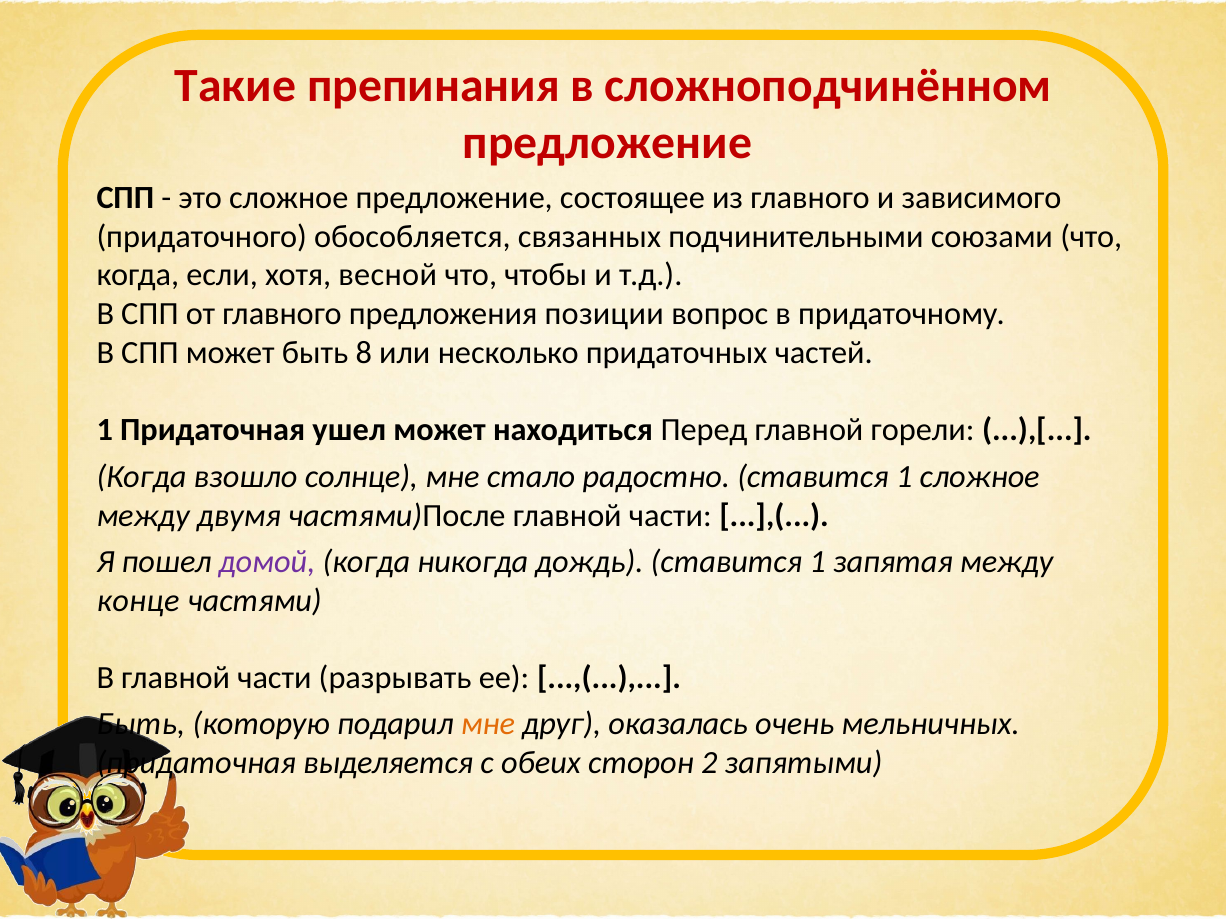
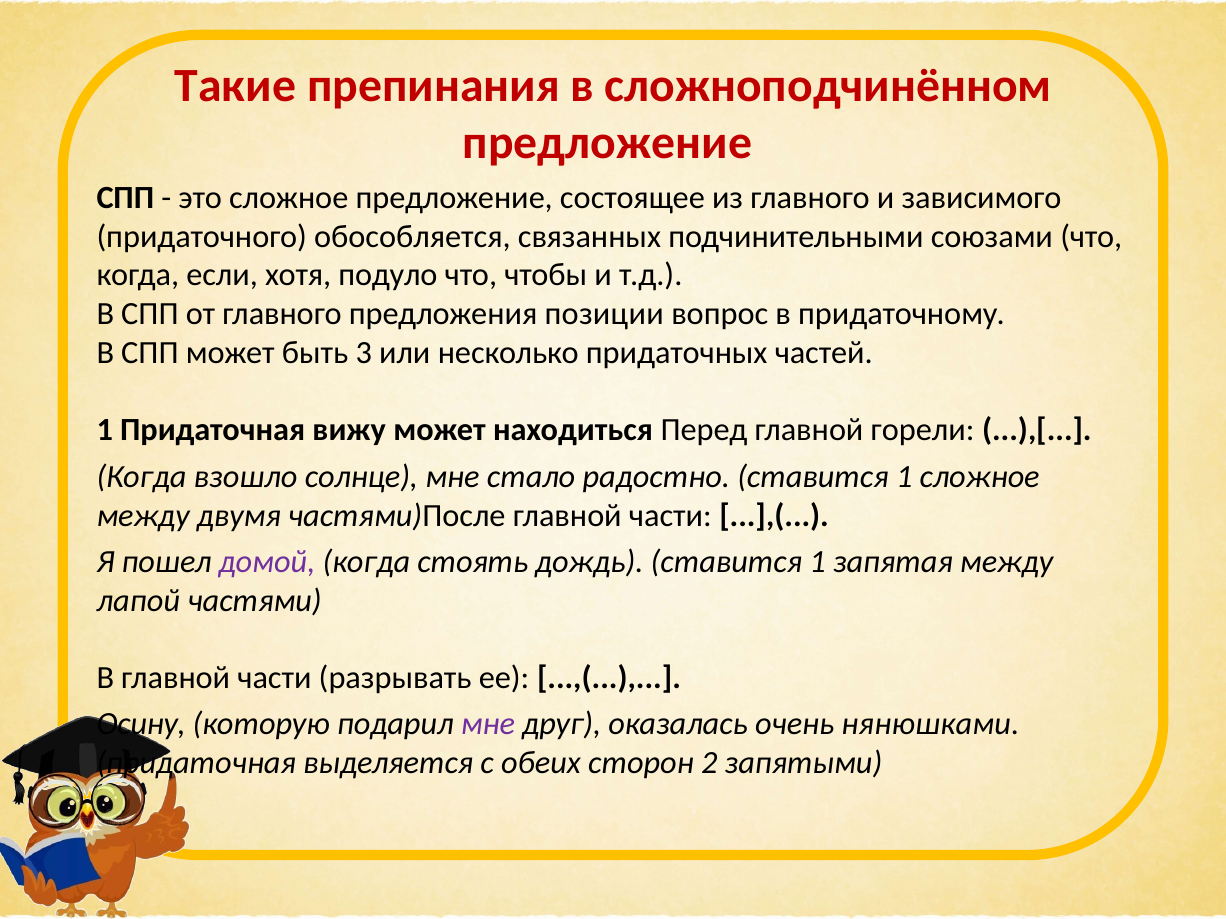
весной: весной -> подуло (388, 275)
8: 8 -> 3 (364, 353)
ушел: ушел -> вижу (349, 431)
никогда: никогда -> стоять (473, 562)
конце: конце -> лапой (138, 601)
Быть: Быть -> Осину (141, 725)
мне colour: orange -> purple (488, 725)
мельничных: мельничных -> нянюшками (930, 725)
